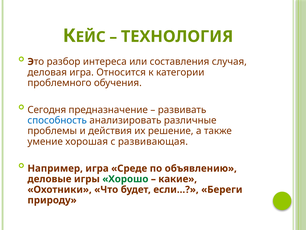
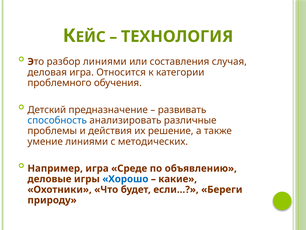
разбор интереса: интереса -> линиями (105, 62)
Сегодня: Сегодня -> Детский (47, 110)
умение хорошая: хорошая -> линиями (87, 141)
развивающая: развивающая -> методических (153, 141)
Хорошо colour: green -> blue (125, 179)
